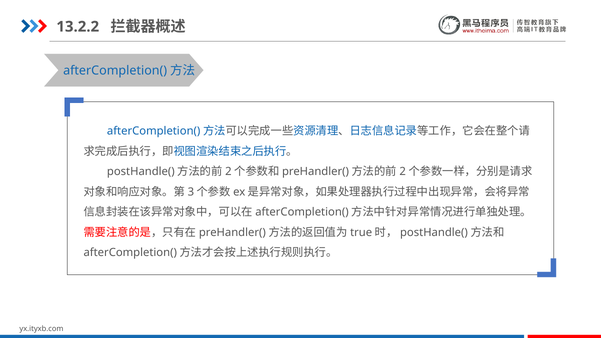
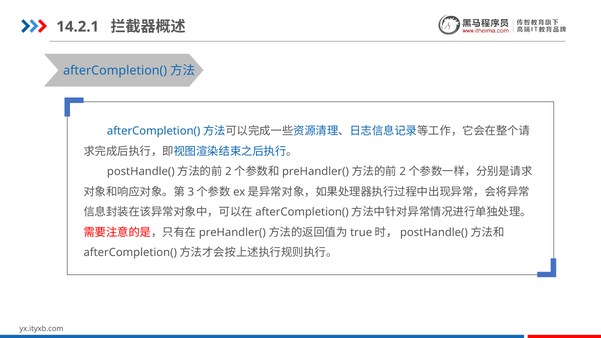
13.2.2: 13.2.2 -> 14.2.1 (78, 27)
